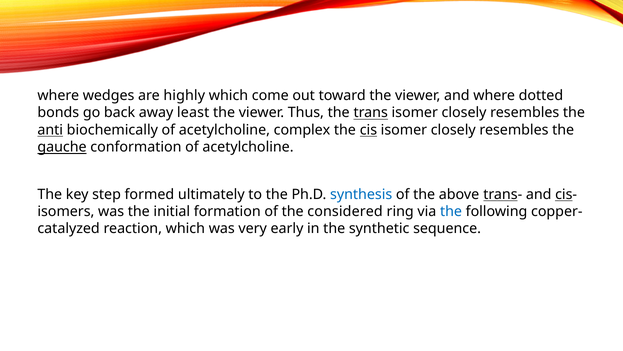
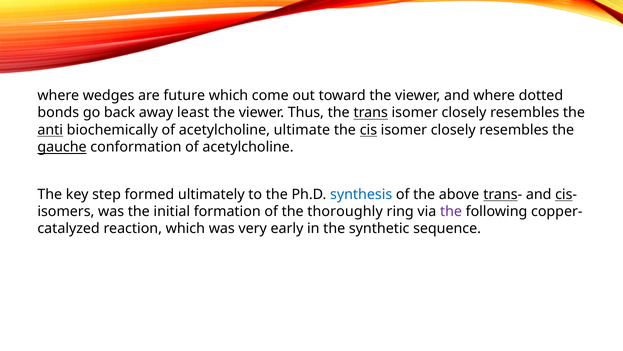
highly: highly -> future (184, 95)
complex: complex -> ultimate (302, 130)
considered: considered -> thoroughly (345, 211)
the colour: blue -> purple (451, 211)
